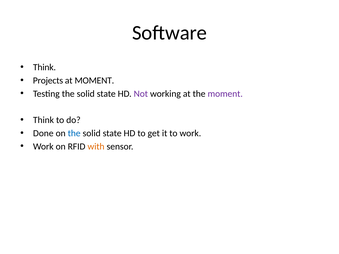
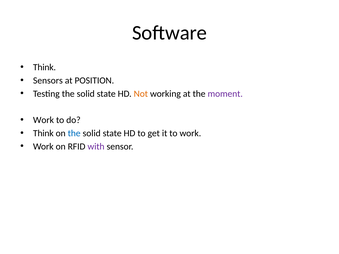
Projects: Projects -> Sensors (48, 81)
at MOMENT: MOMENT -> POSITION (94, 81)
Not colour: purple -> orange (141, 94)
Think: Think -> Work (44, 120)
Done: Done -> Think (43, 133)
with colour: orange -> purple (96, 147)
